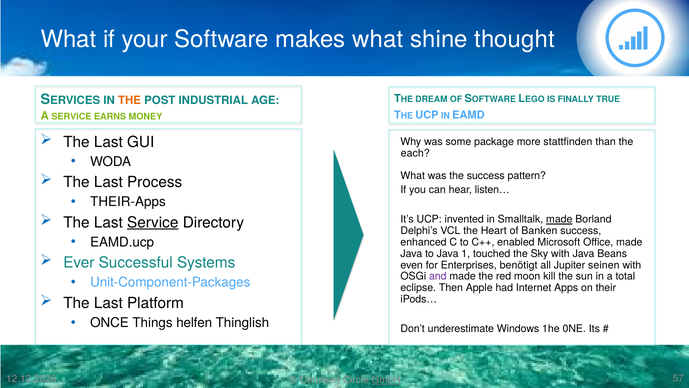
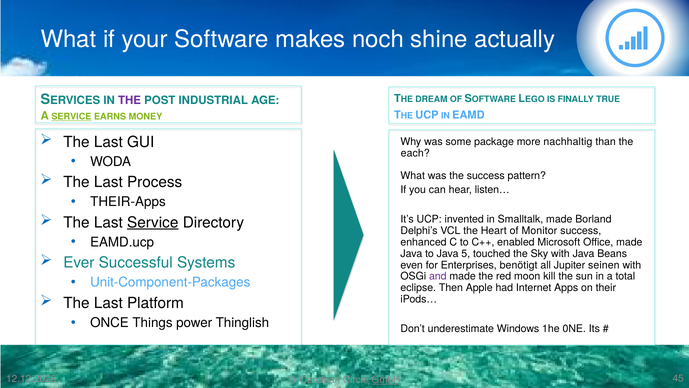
makes what: what -> noch (378, 40)
thought: thought -> actually (515, 40)
THE colour: orange -> purple (130, 101)
SERVICE underline: none -> present (71, 117)
stattfinden: stattfinden -> nachhaltig (568, 142)
made underline: present -> none (559, 219)
Banken: Banken -> Monitor (539, 231)
1: 1 -> 5 (466, 253)
helfen: helfen -> power (194, 322)
57: 57 -> 45 (678, 378)
